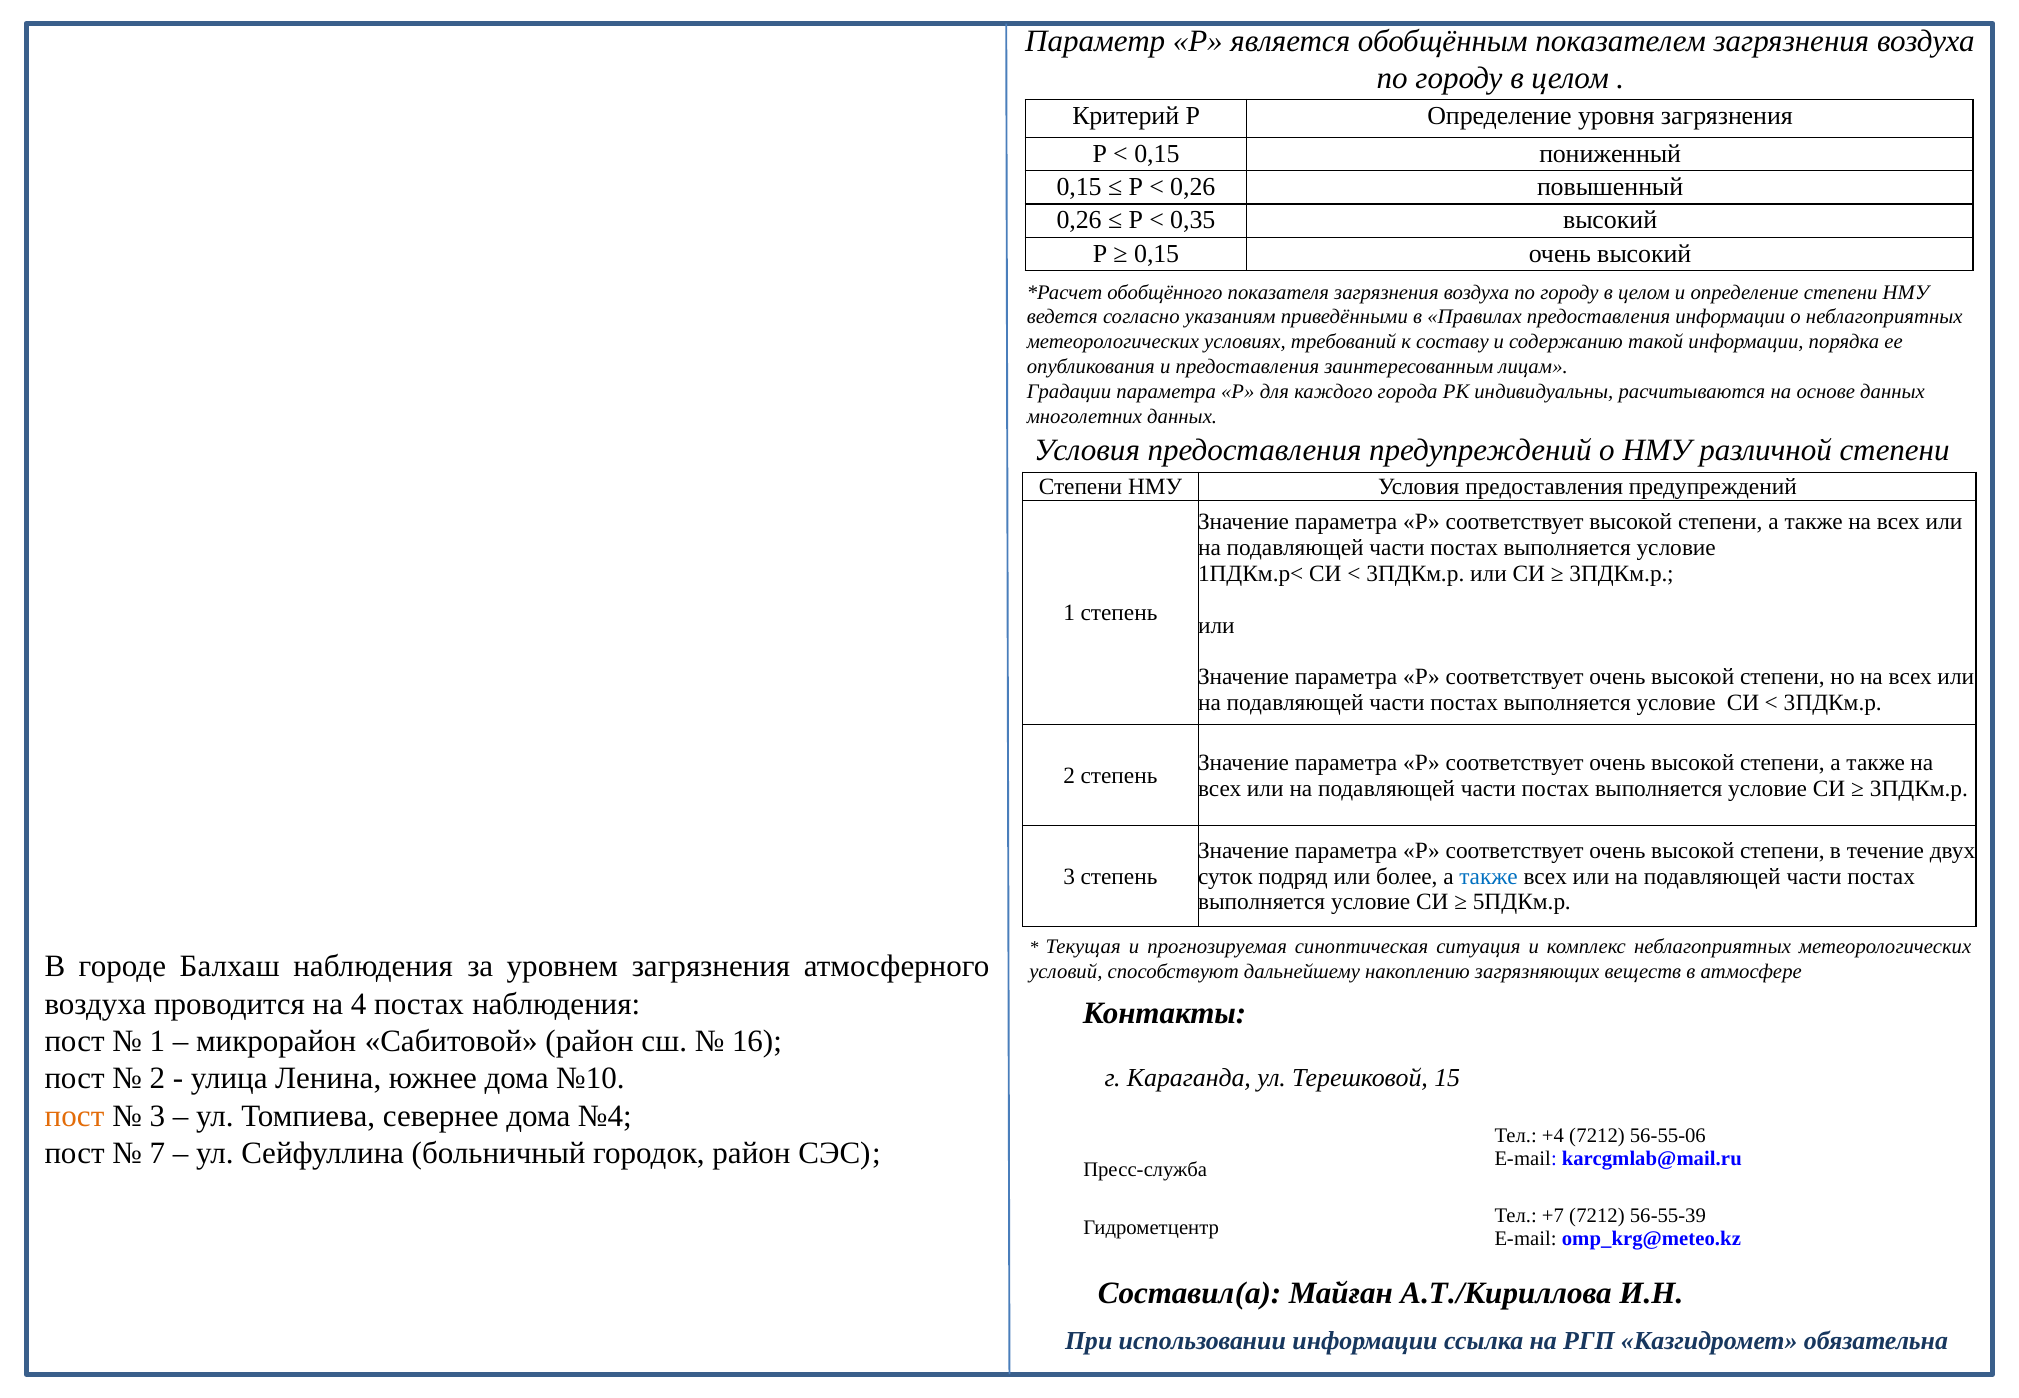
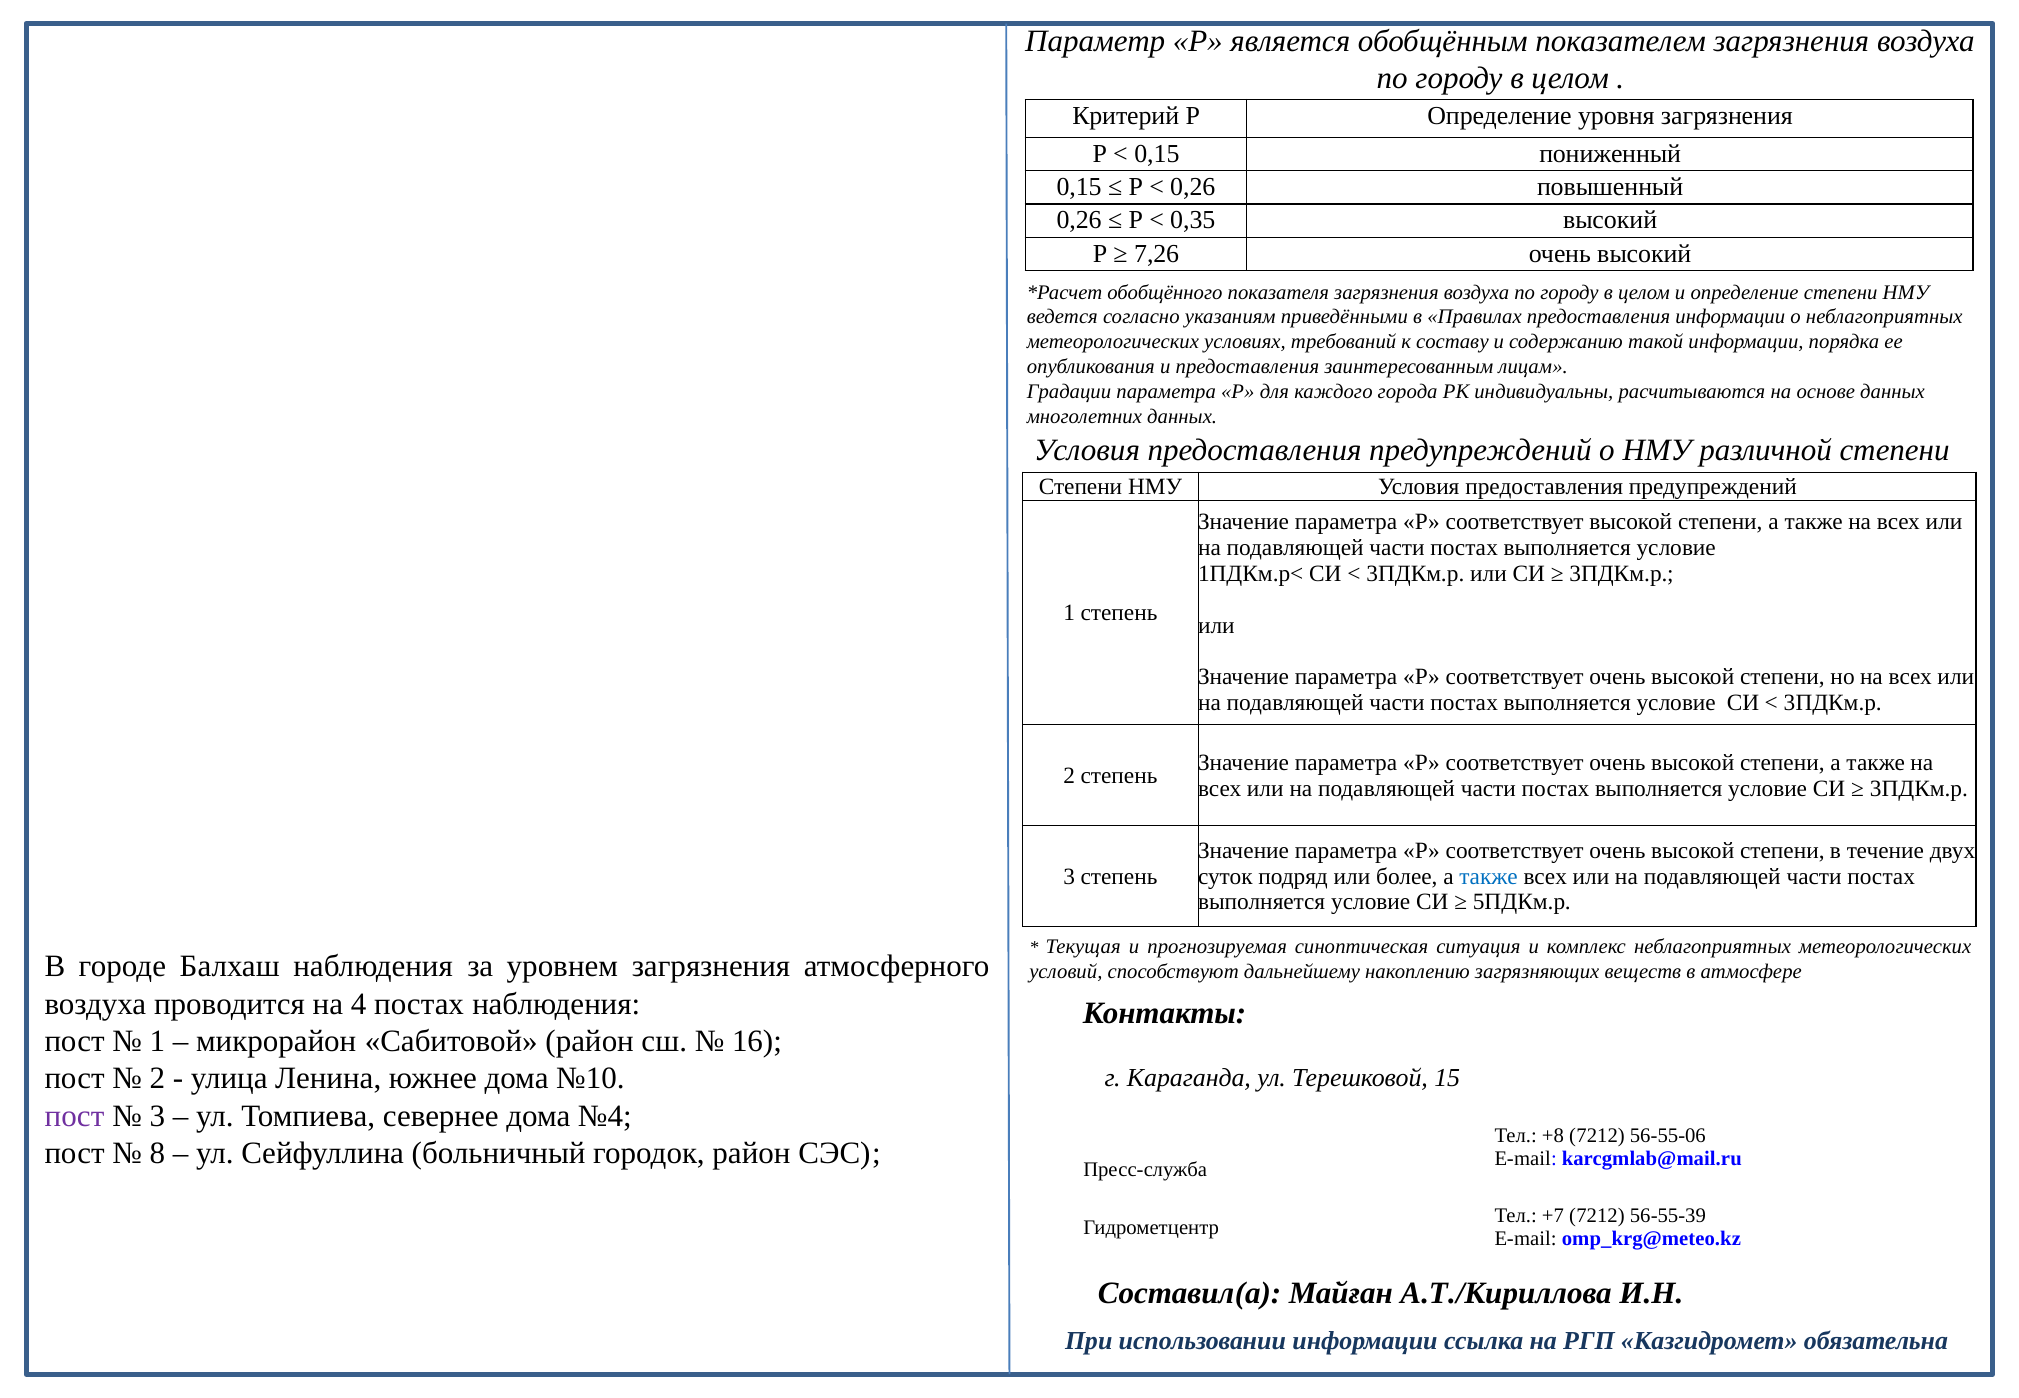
0,15: 0,15 -> 7,26 (1157, 254)
пост colour: orange -> purple (74, 1116)
+4: +4 -> +8 (1553, 1135)
7: 7 -> 8 (157, 1153)
